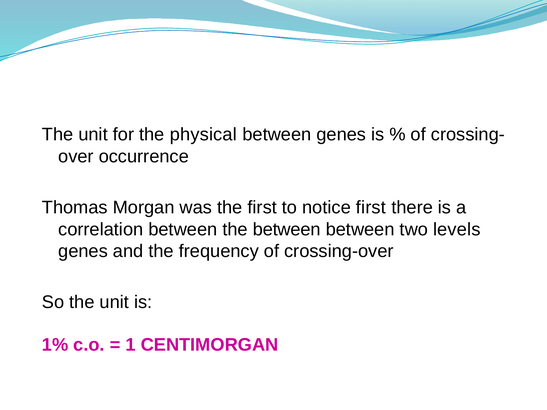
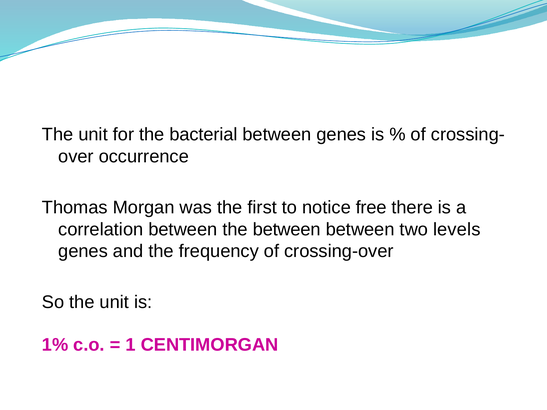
physical: physical -> bacterial (204, 135)
notice first: first -> free (371, 208)
